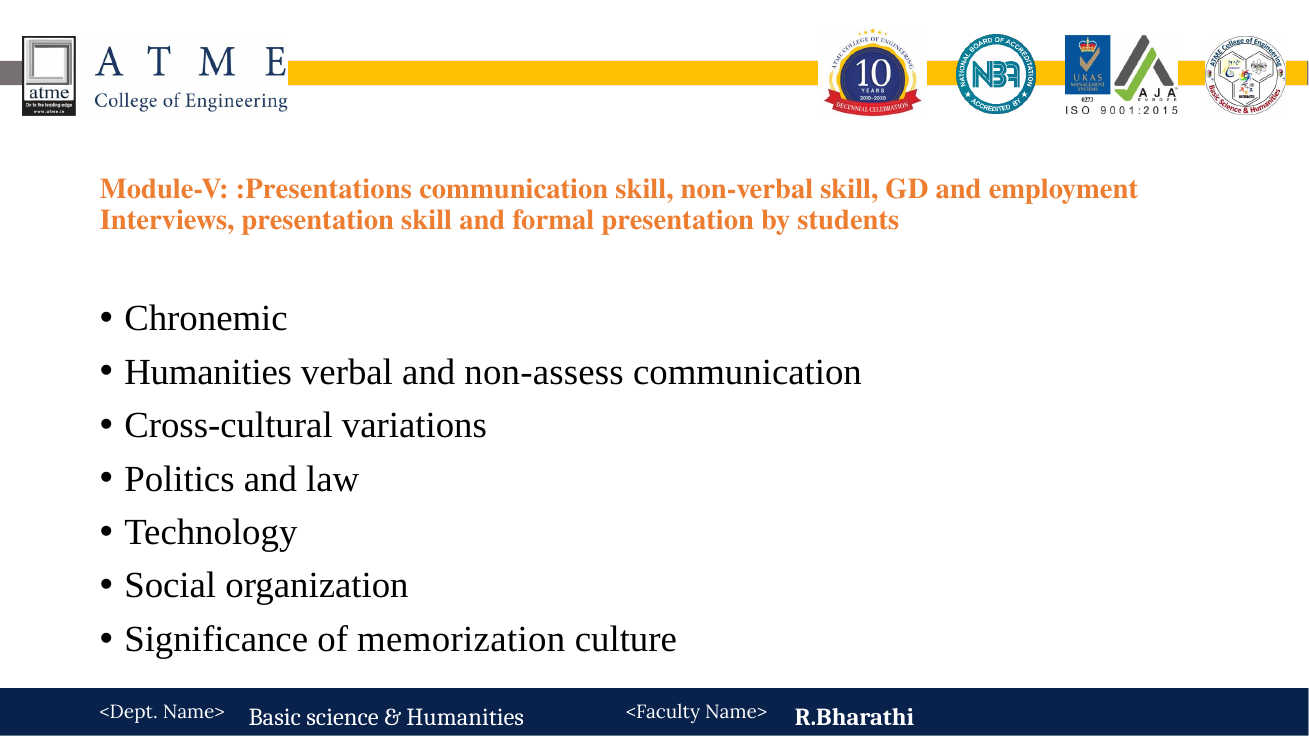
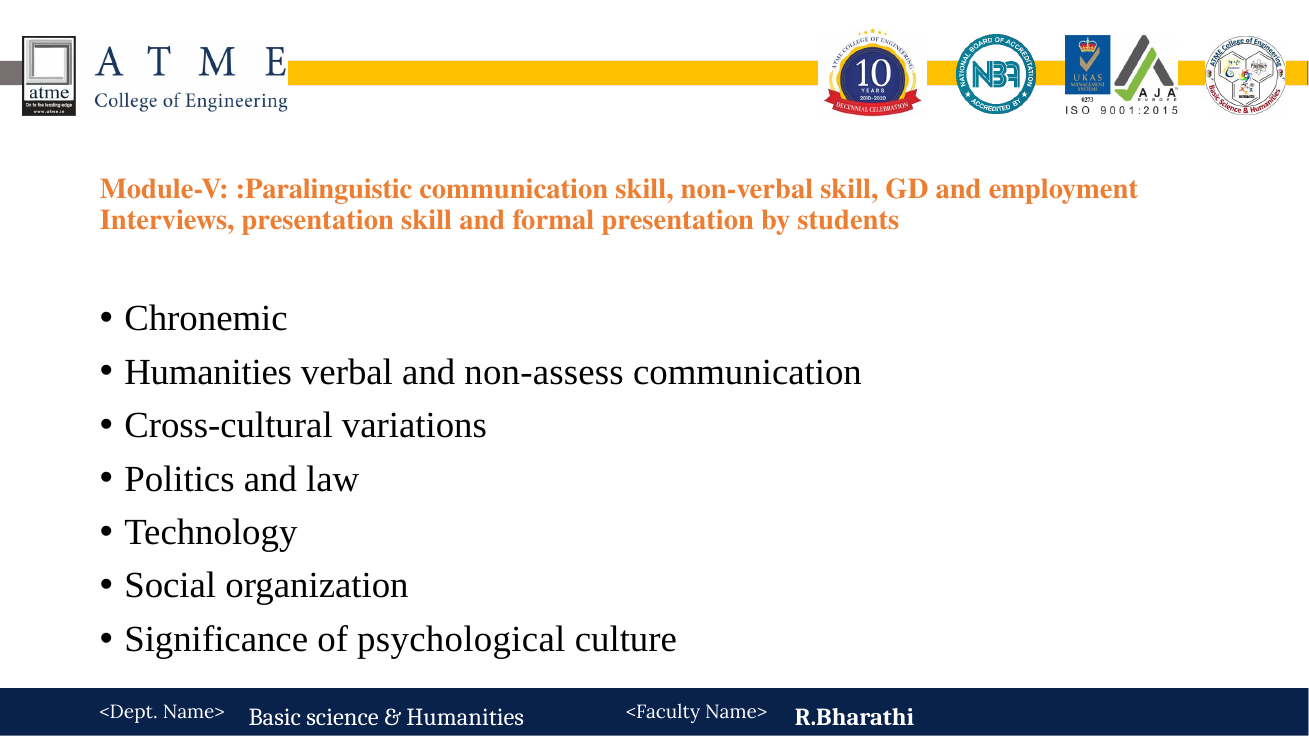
:Presentations: :Presentations -> :Paralinguistic (324, 189)
memorization: memorization -> psychological (461, 639)
